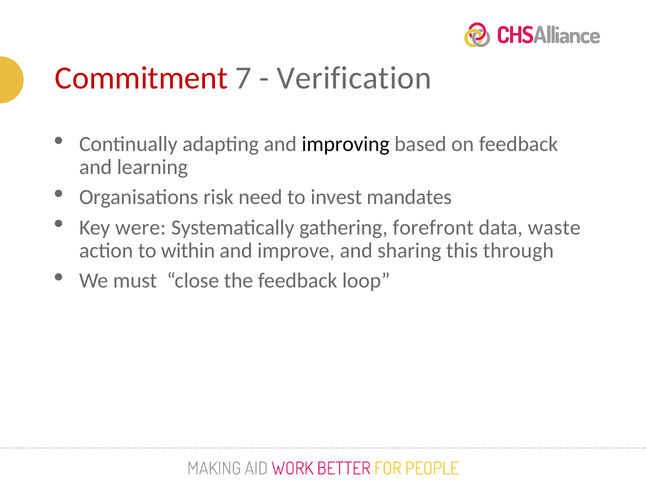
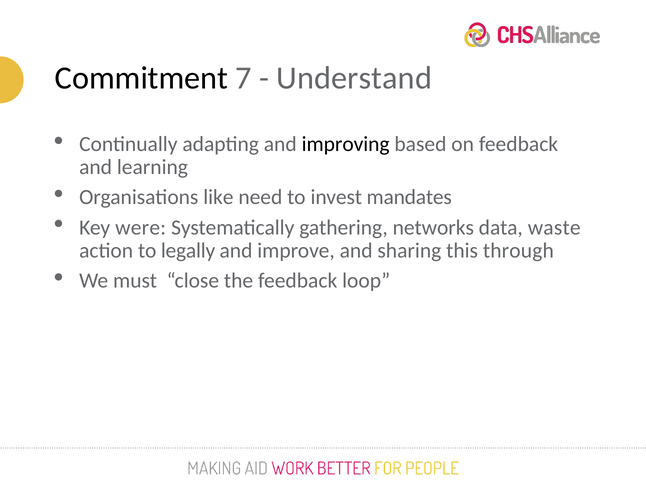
Commitment colour: red -> black (142, 78)
Verification: Verification -> Understand (354, 78)
risk: risk -> like (218, 197)
forefront: forefront -> networks (433, 227)
within: within -> legally (188, 250)
